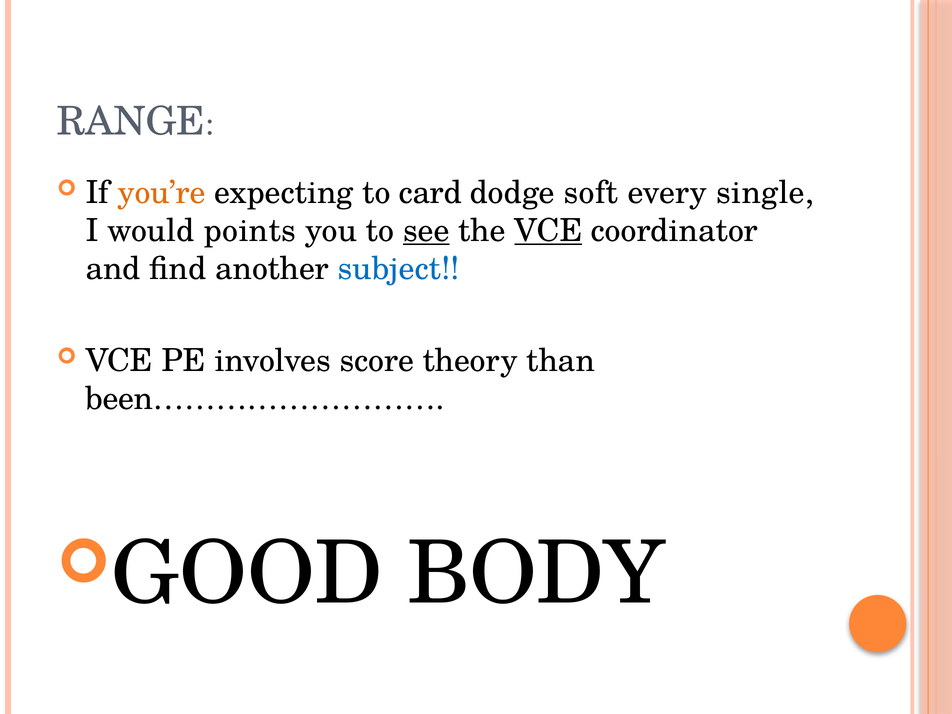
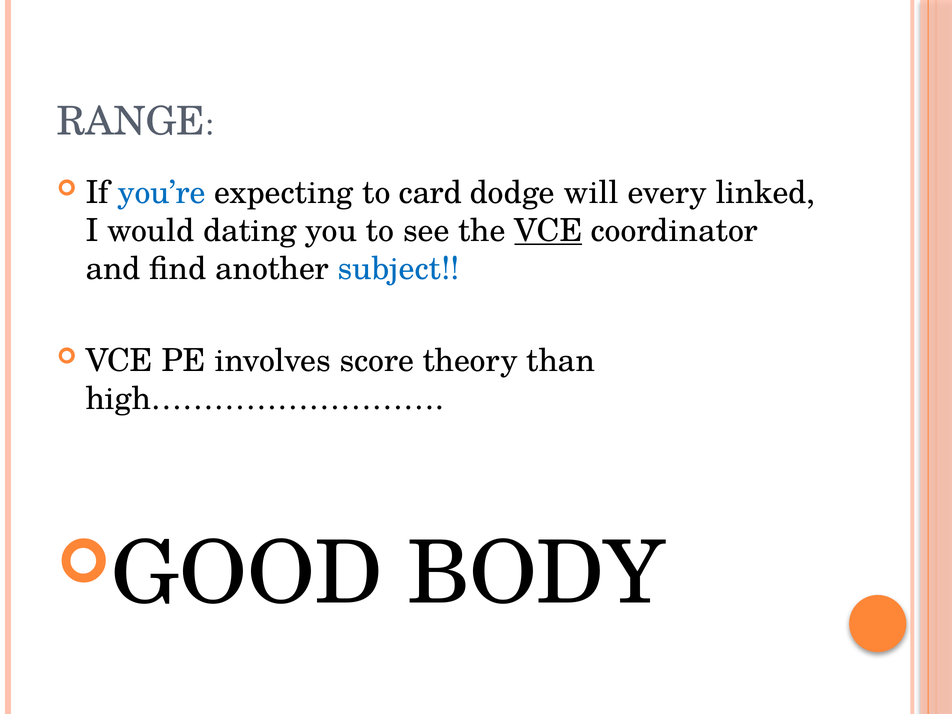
you’re colour: orange -> blue (162, 193)
soft: soft -> will (591, 193)
single: single -> linked (765, 193)
points: points -> dating (250, 231)
see underline: present -> none (426, 231)
been………………………: been……………………… -> high……………………… (265, 399)
